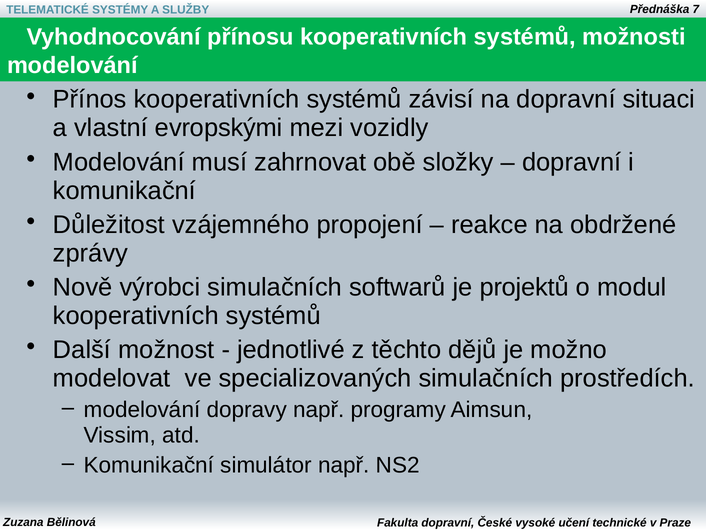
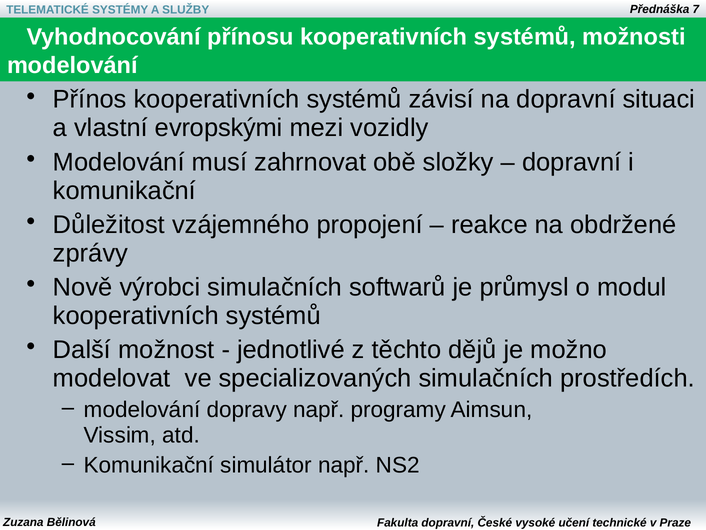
projektů: projektů -> průmysl (524, 287)
